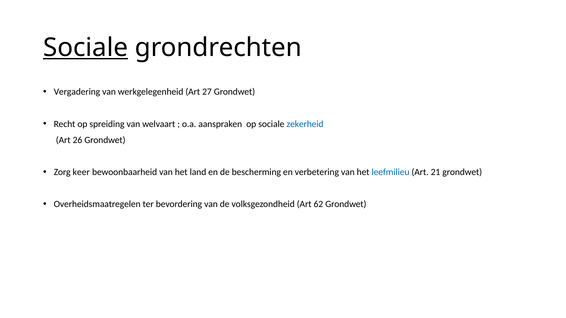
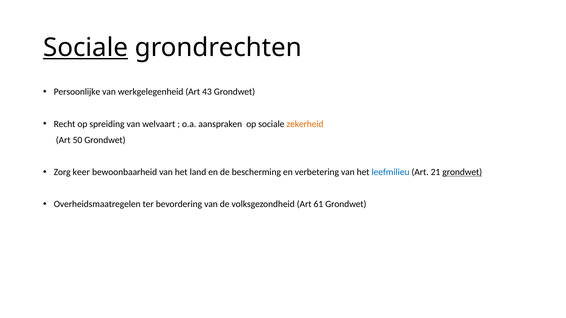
Vergadering: Vergadering -> Persoonlijke (77, 92)
27: 27 -> 43 (207, 92)
zekerheid colour: blue -> orange (305, 124)
26: 26 -> 50 (77, 140)
grondwet underline: none -> present (462, 172)
62: 62 -> 61 (318, 204)
